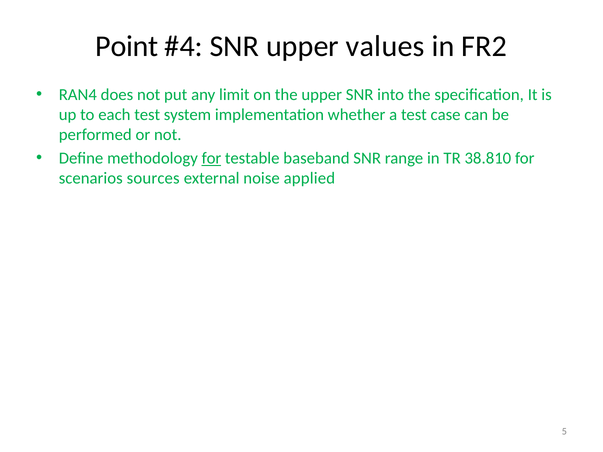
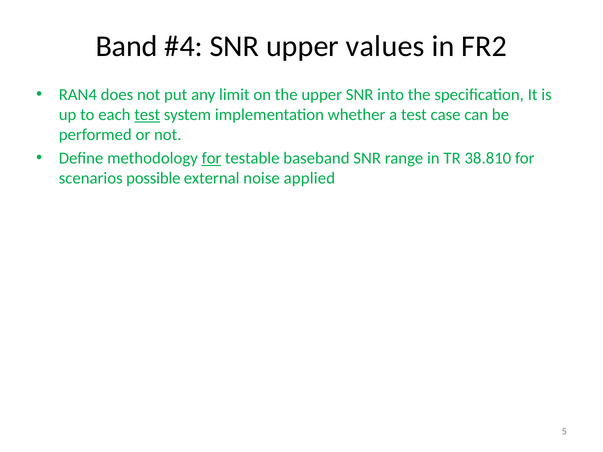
Point: Point -> Band (127, 46)
test underline: none -> present (147, 115)
sources: sources -> possible (153, 178)
